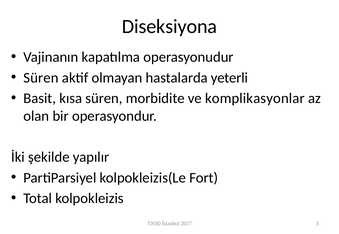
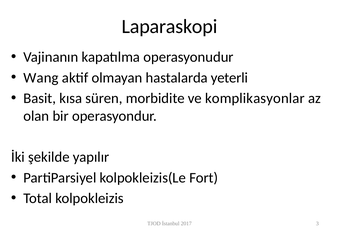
Diseksiyona: Diseksiyona -> Laparaskopi (170, 26)
Süren: Süren -> Wang (41, 78)
